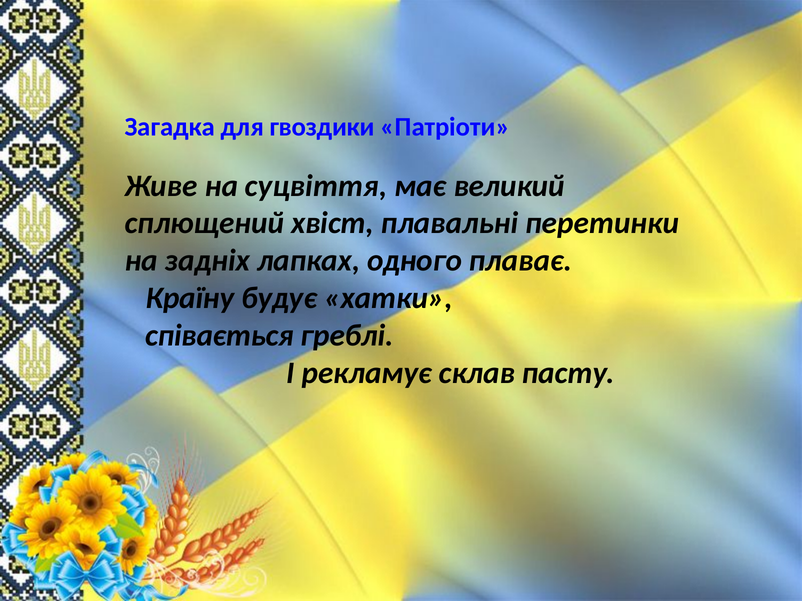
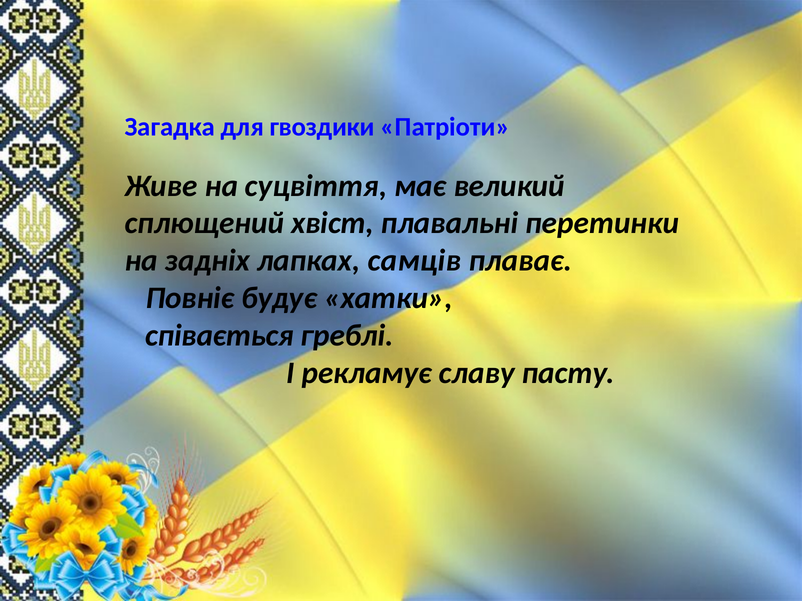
одного: одного -> самців (414, 261)
Країну: Країну -> Повніє (190, 298)
склав: склав -> славу (477, 373)
